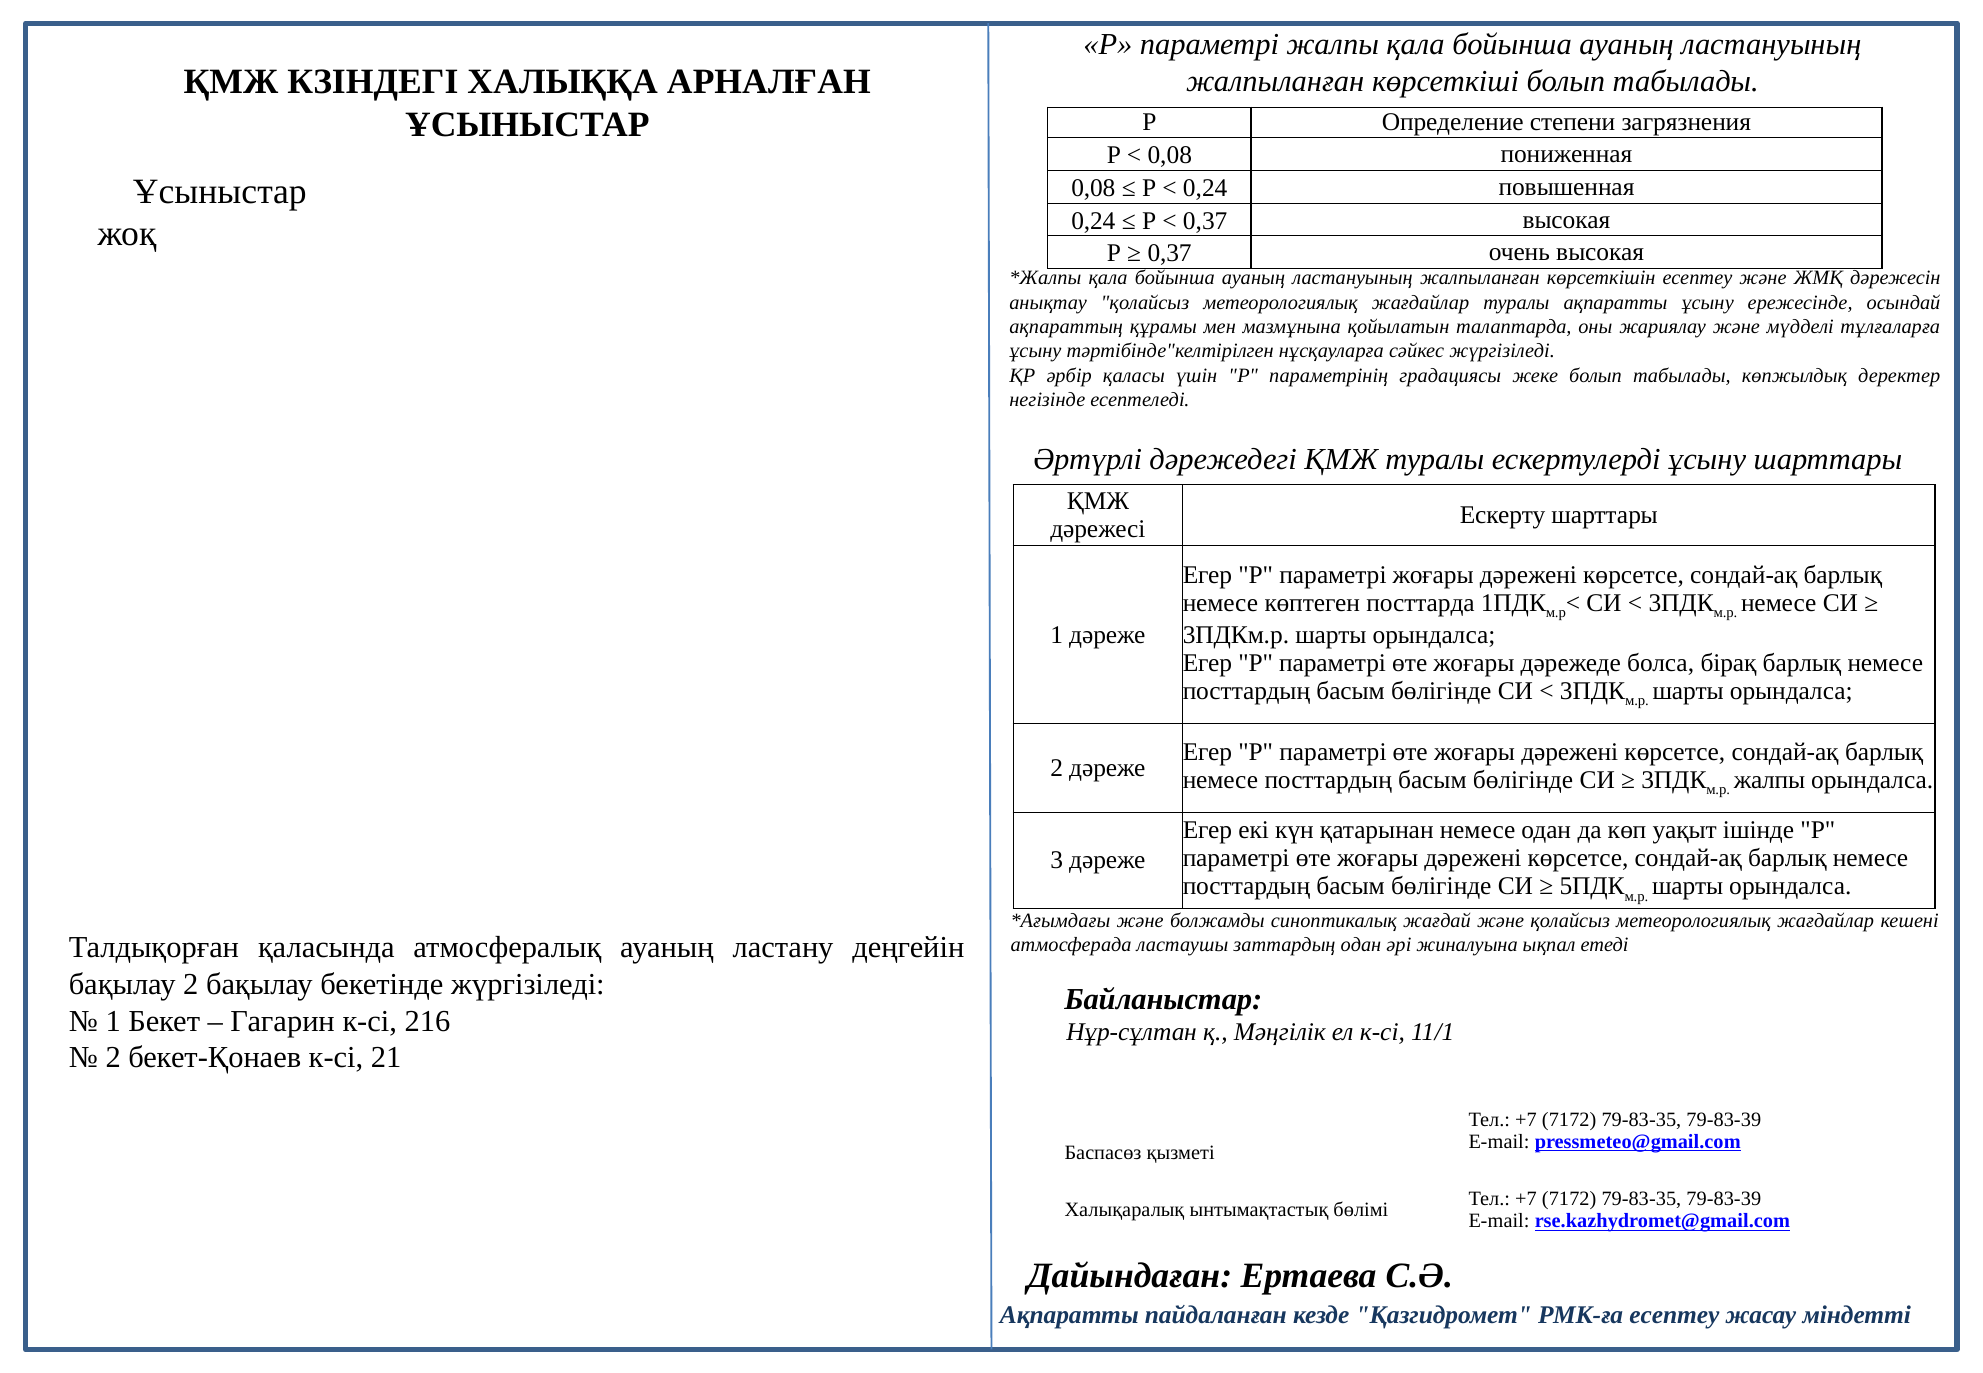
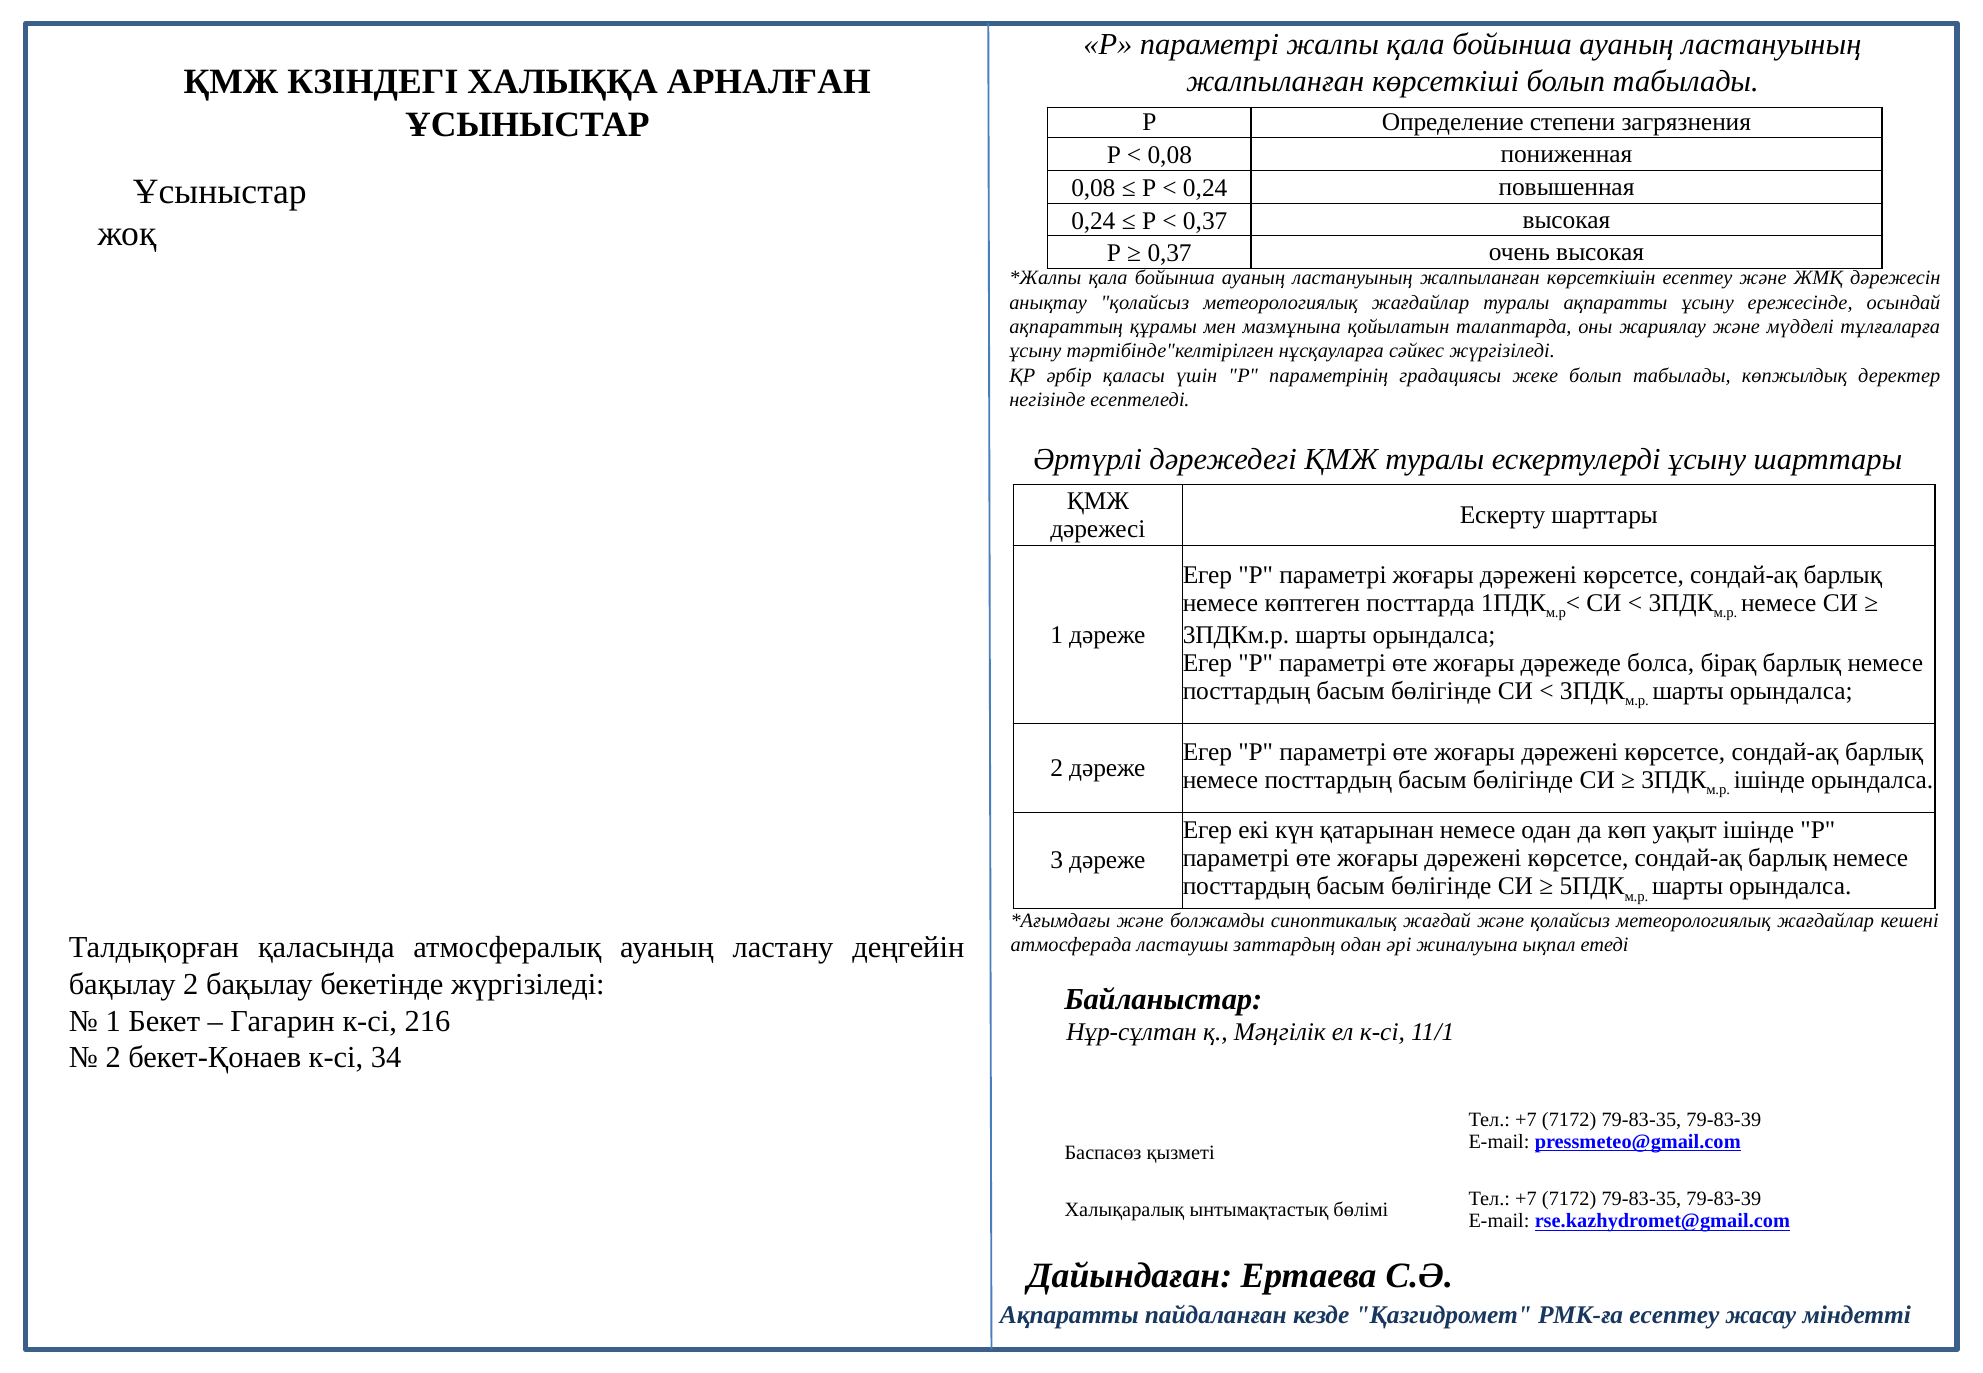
жалпы: жалпы -> ішінде (1769, 780)
21: 21 -> 34 (386, 1058)
